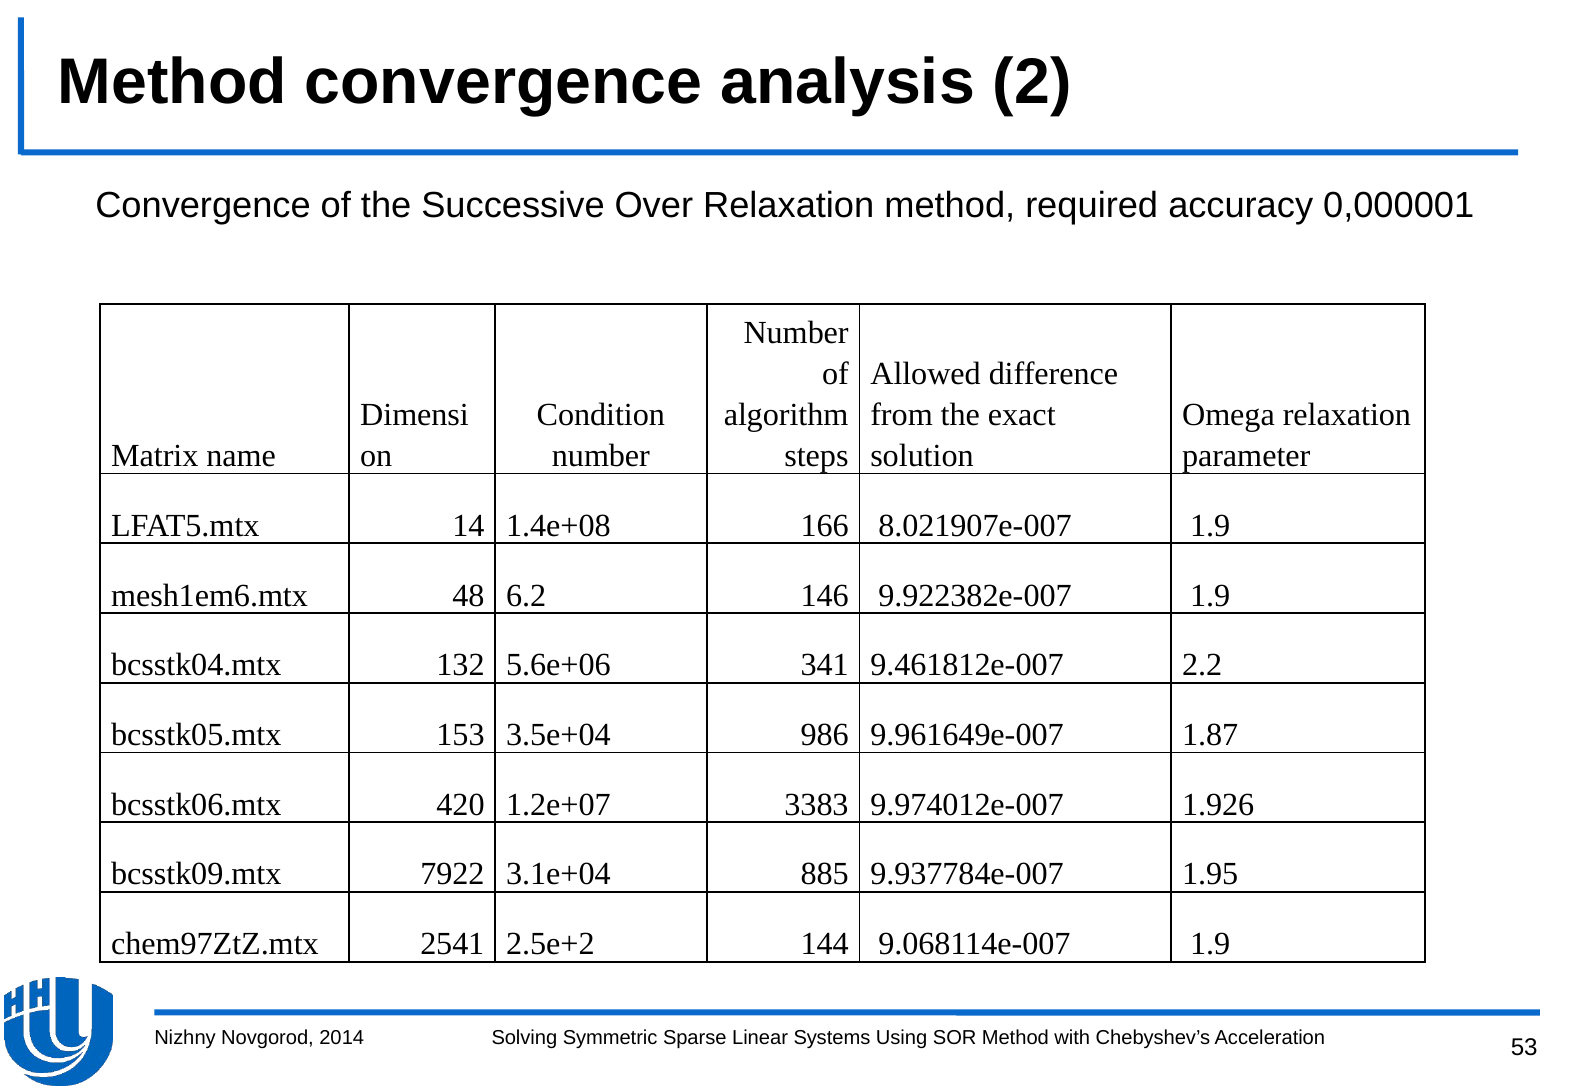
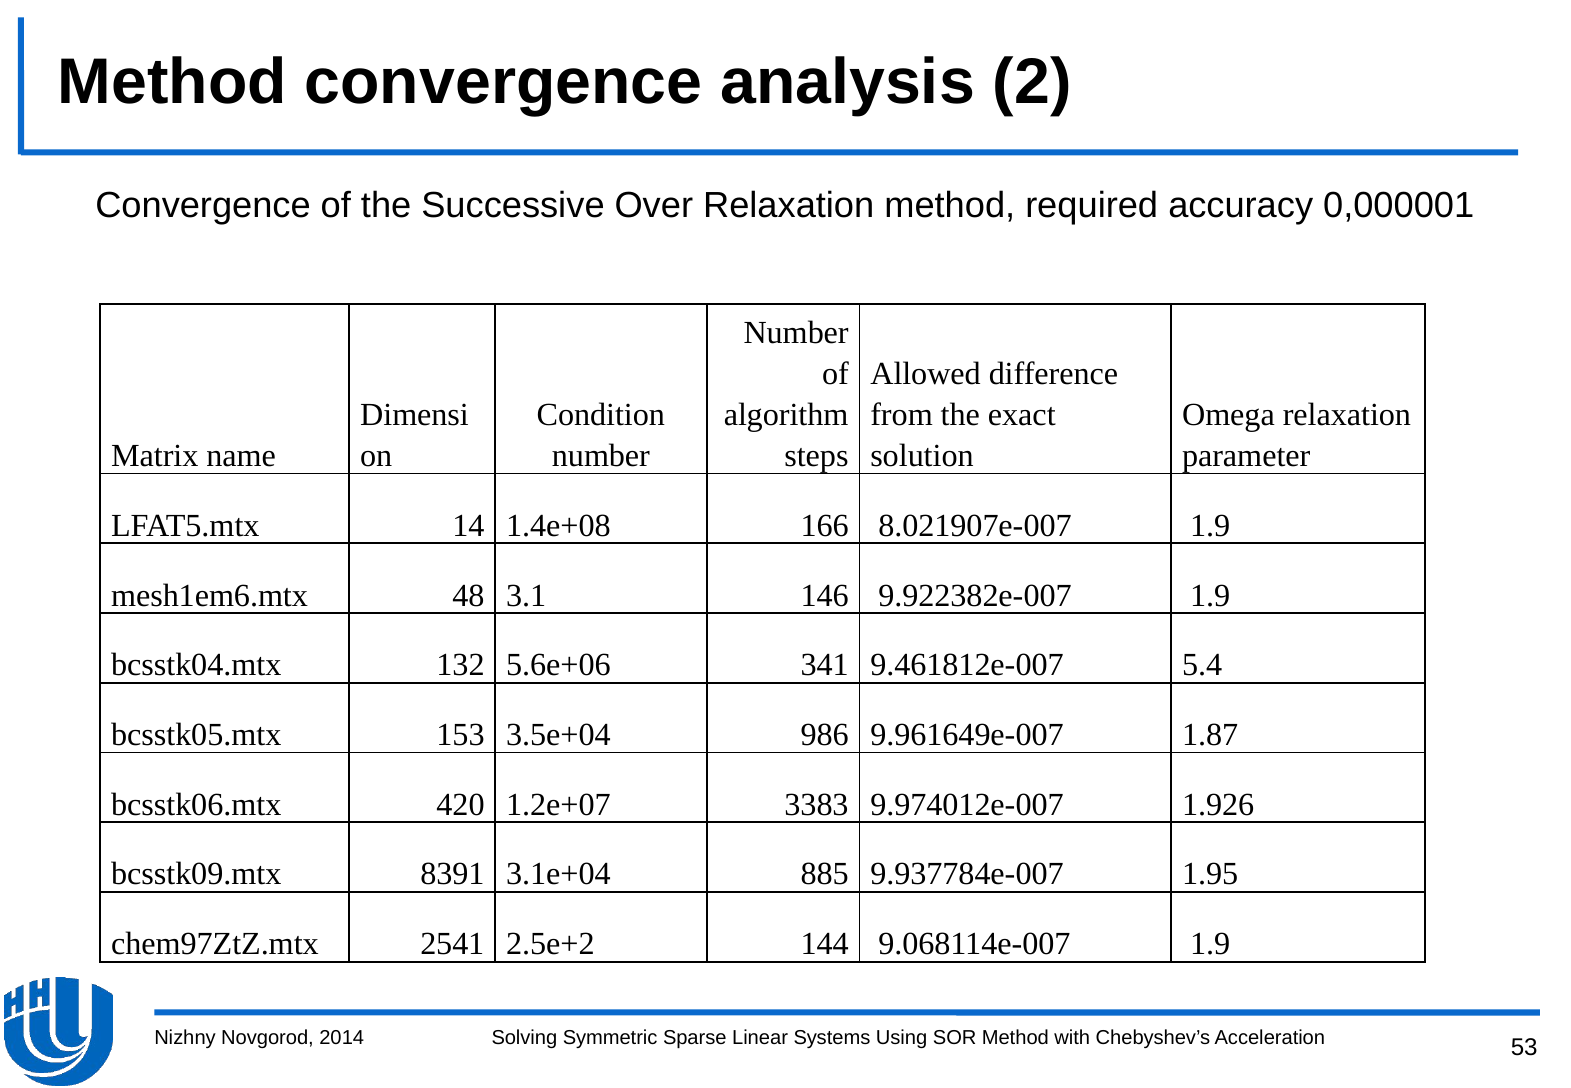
6.2: 6.2 -> 3.1 (526, 595)
2.2: 2.2 -> 5.4 (1202, 665)
7922: 7922 -> 8391 (452, 874)
